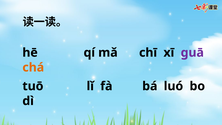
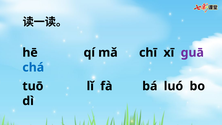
chá colour: orange -> blue (33, 67)
